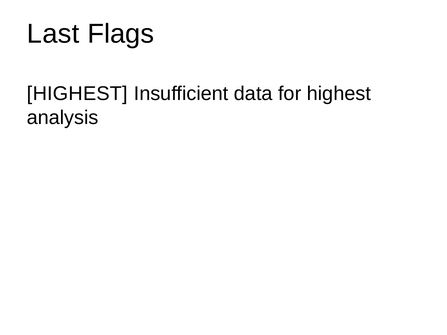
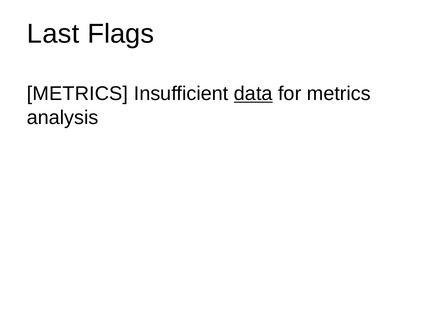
HIGHEST: HIGHEST -> METRICS (77, 94)
data underline: none -> present (253, 94)
for highest: highest -> metrics (339, 94)
